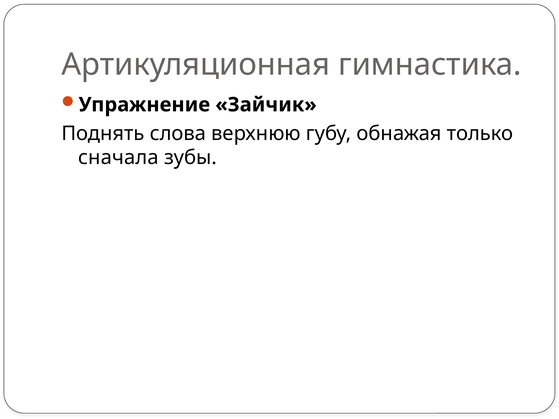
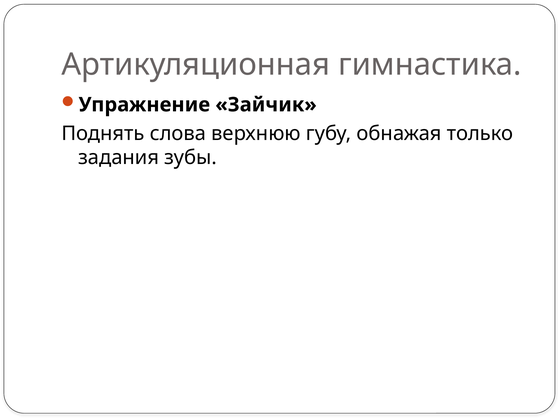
сначала: сначала -> задания (119, 158)
